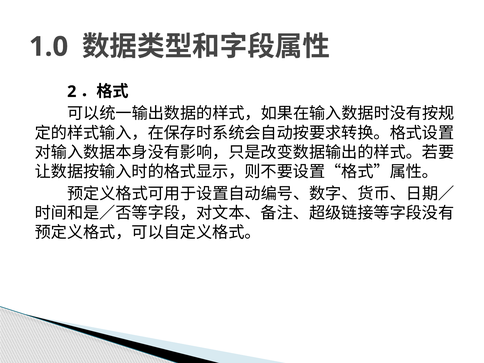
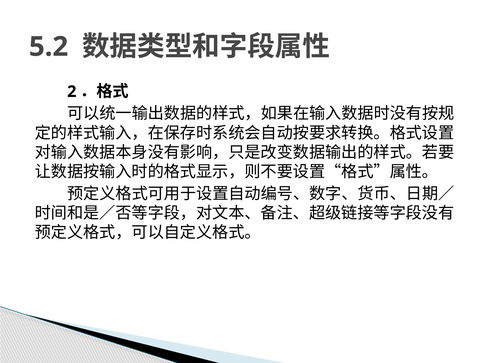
1.0: 1.0 -> 5.2 (49, 47)
